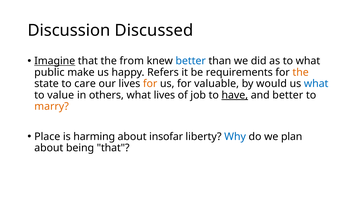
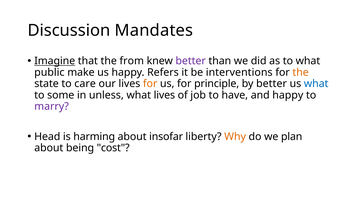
Discussed: Discussed -> Mandates (154, 30)
better colour: blue -> purple (191, 61)
requirements: requirements -> interventions (239, 72)
valuable: valuable -> principle (217, 84)
by would: would -> better (272, 84)
value: value -> some (61, 95)
others: others -> unless (106, 95)
have underline: present -> none (235, 95)
and better: better -> happy (288, 95)
marry colour: orange -> purple (52, 106)
Place: Place -> Head (47, 137)
Why colour: blue -> orange (235, 137)
being that: that -> cost (113, 148)
